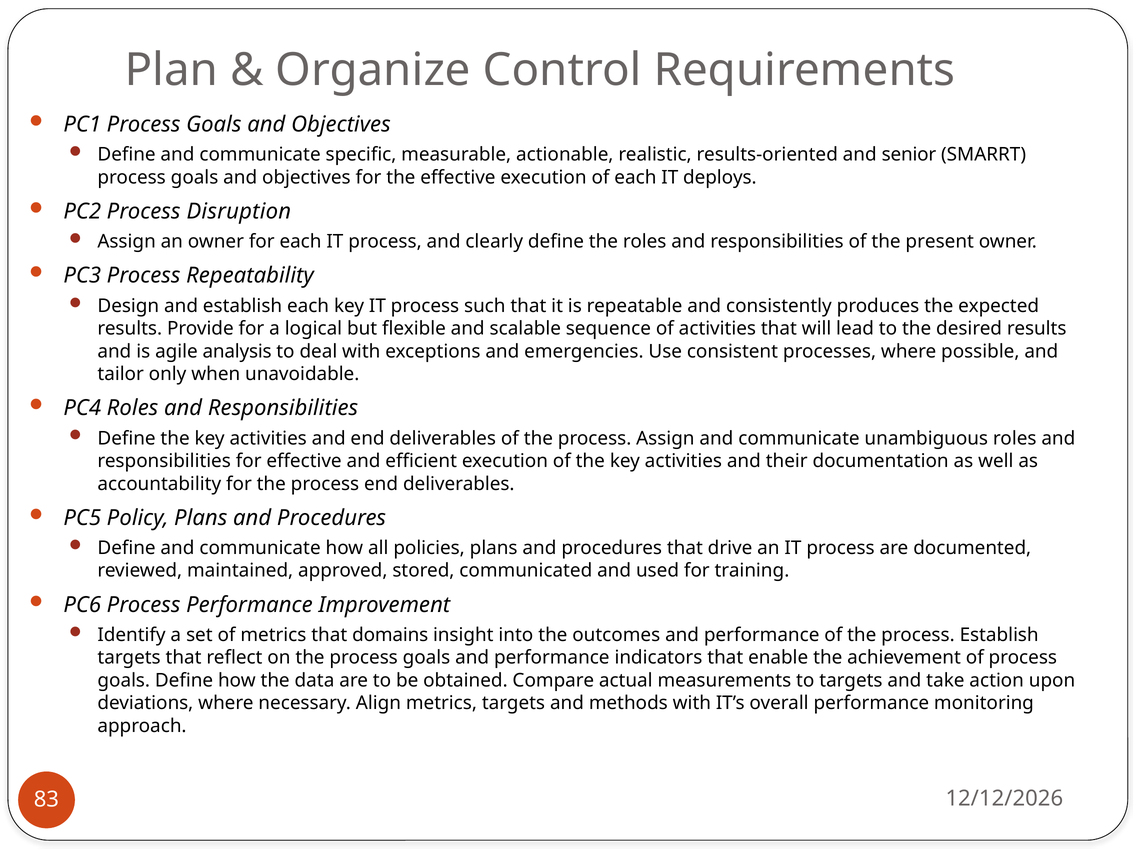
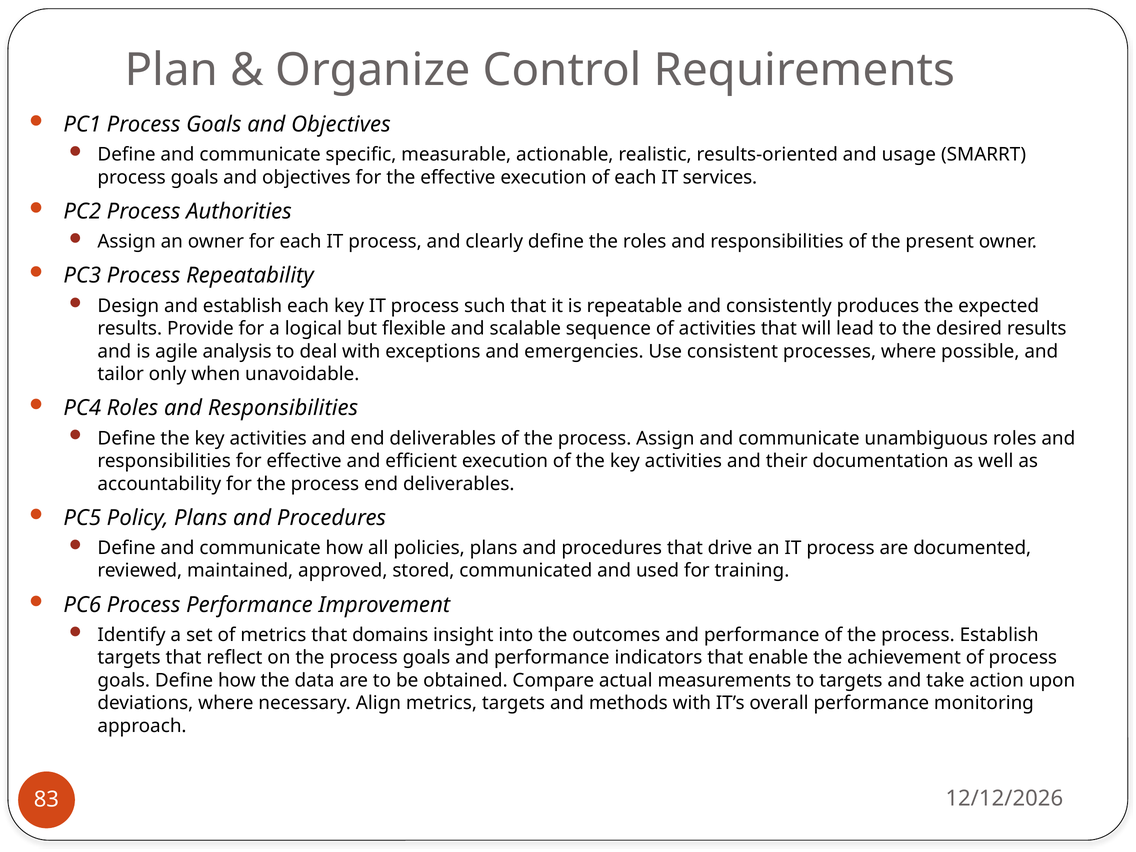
senior: senior -> usage (909, 155)
deploys: deploys -> services (720, 177)
Disruption: Disruption -> Authorities (239, 211)
